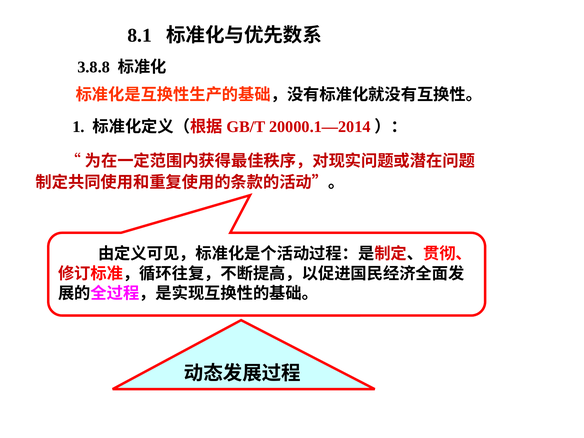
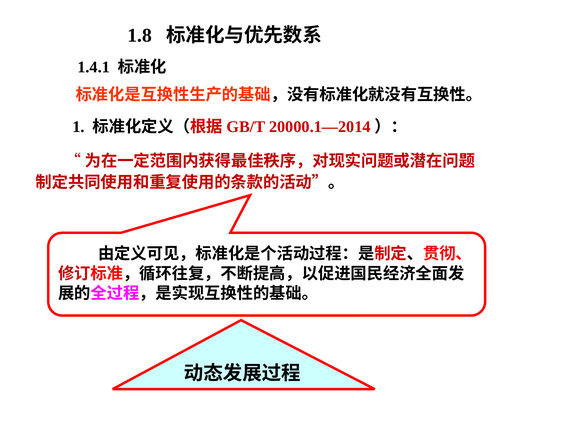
8.1: 8.1 -> 1.8 (140, 35)
3.8.8: 3.8.8 -> 1.4.1 (94, 67)
